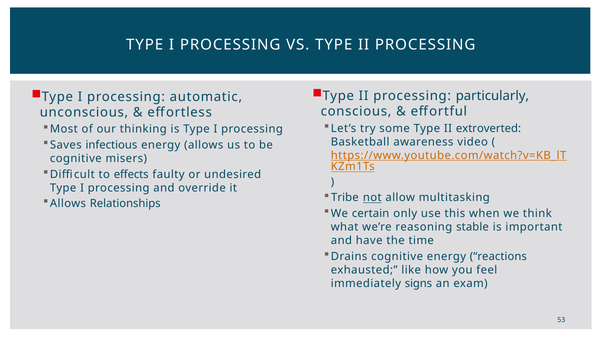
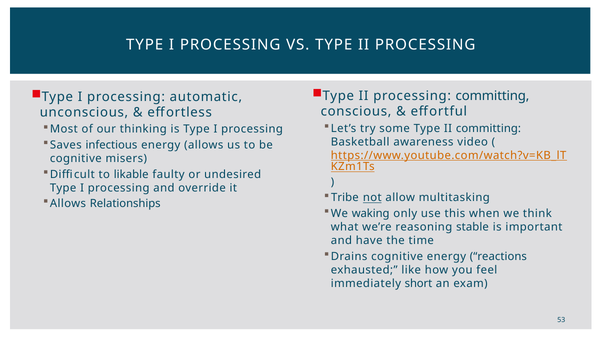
processing particularly: particularly -> committing (492, 96)
II extroverted: extroverted -> committing (488, 129)
effects: effects -> likable (131, 175)
certain: certain -> waking (371, 214)
signs: signs -> short (418, 284)
